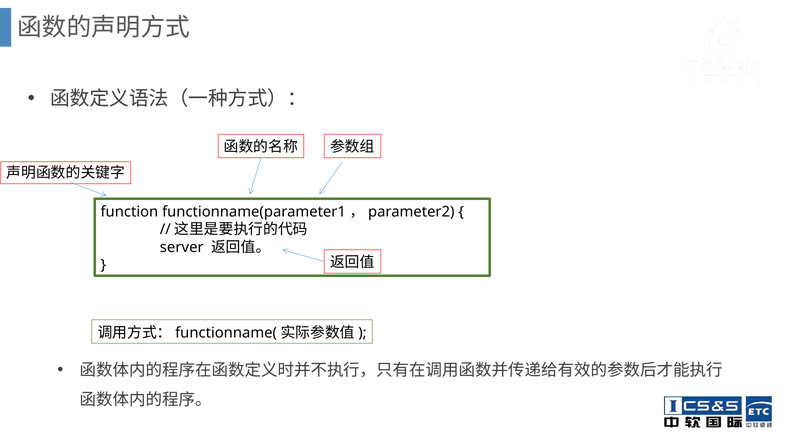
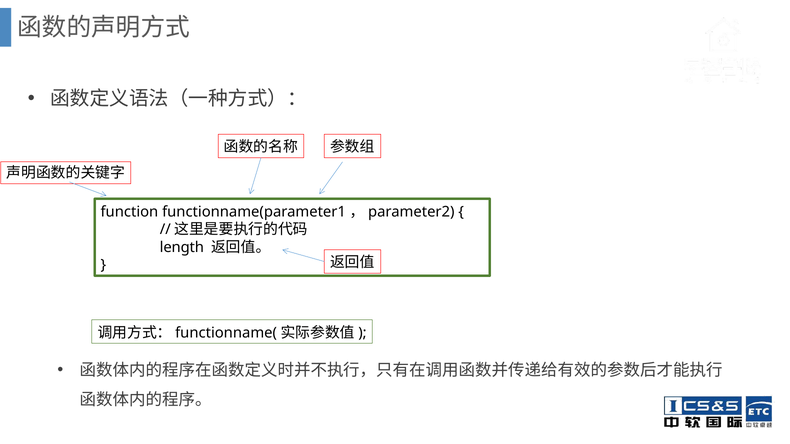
server: server -> length (182, 247)
